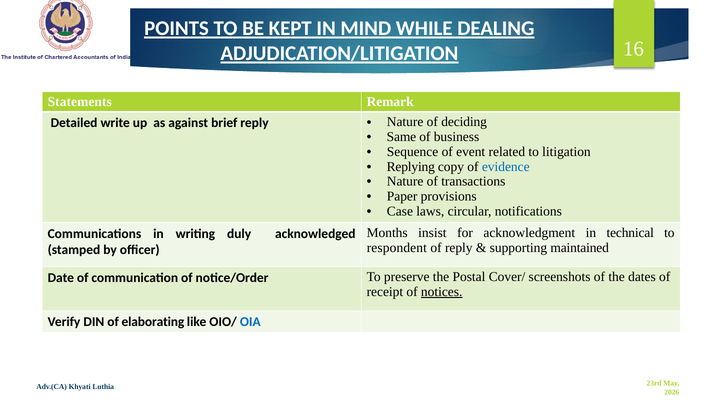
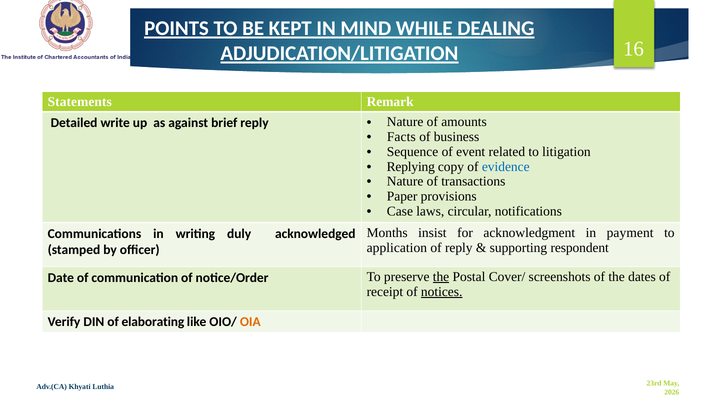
deciding: deciding -> amounts (464, 122)
Same: Same -> Facts (401, 137)
technical: technical -> payment (630, 233)
respondent: respondent -> application (397, 248)
maintained: maintained -> respondent (580, 248)
the underline: none -> present (441, 277)
OIA colour: blue -> orange (250, 322)
